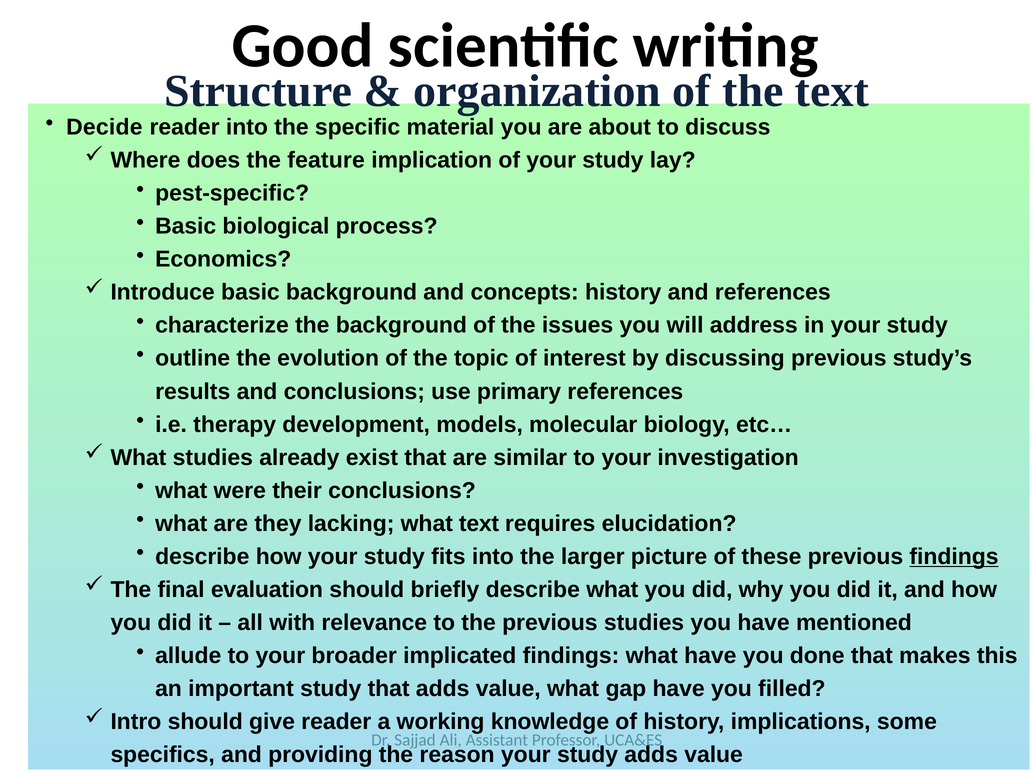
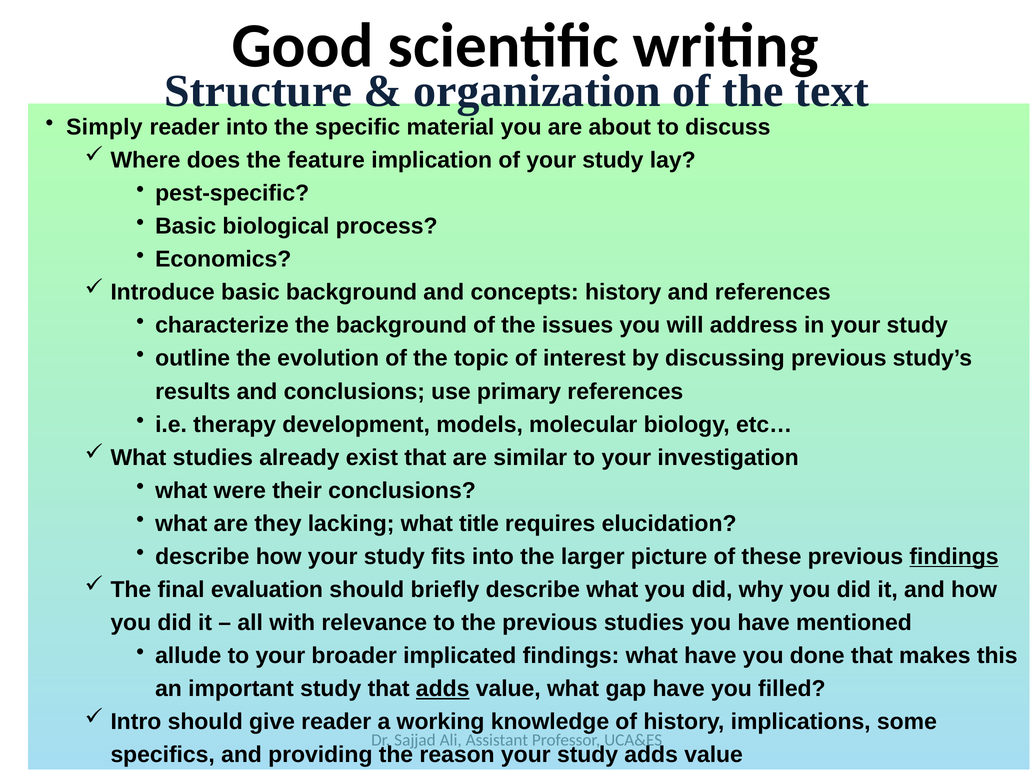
Decide: Decide -> Simply (104, 127)
what text: text -> title (479, 524)
adds underline: none -> present (443, 689)
